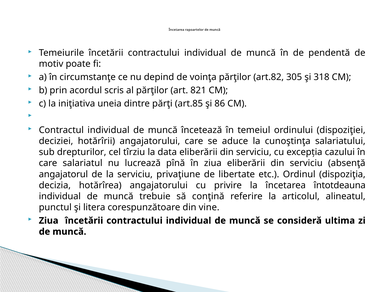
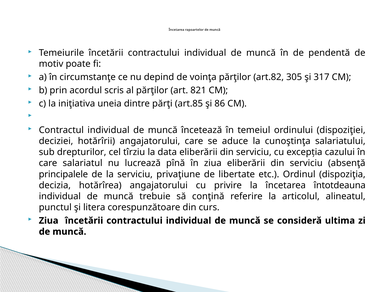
318: 318 -> 317 (321, 77)
angajatorul: angajatorul -> principalele (63, 174)
vine: vine -> curs (209, 207)
